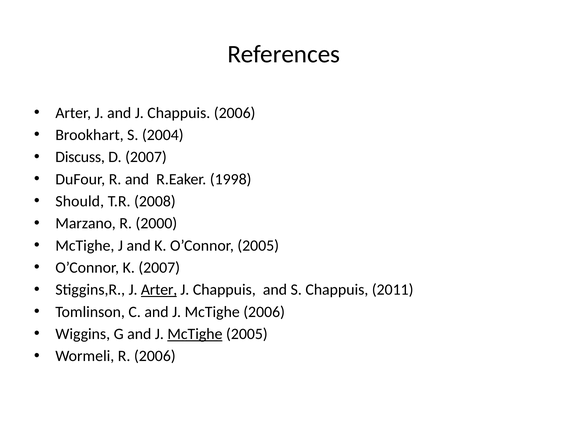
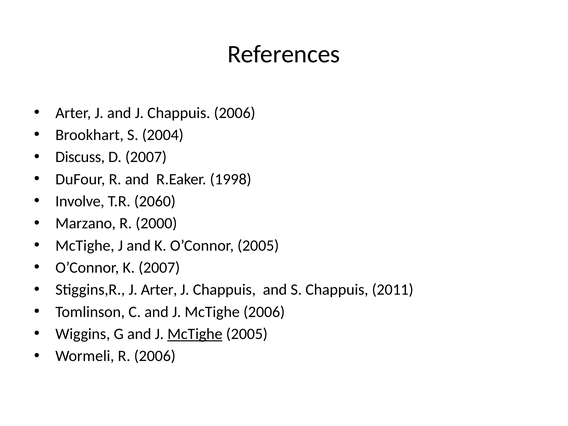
Should: Should -> Involve (80, 201)
2008: 2008 -> 2060 (155, 201)
Arter underline: present -> none (159, 290)
